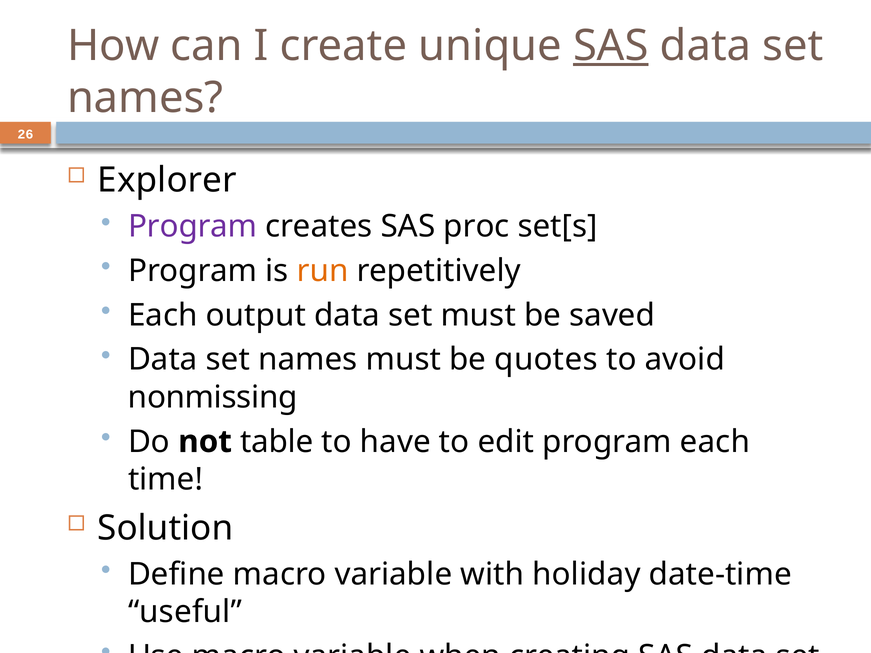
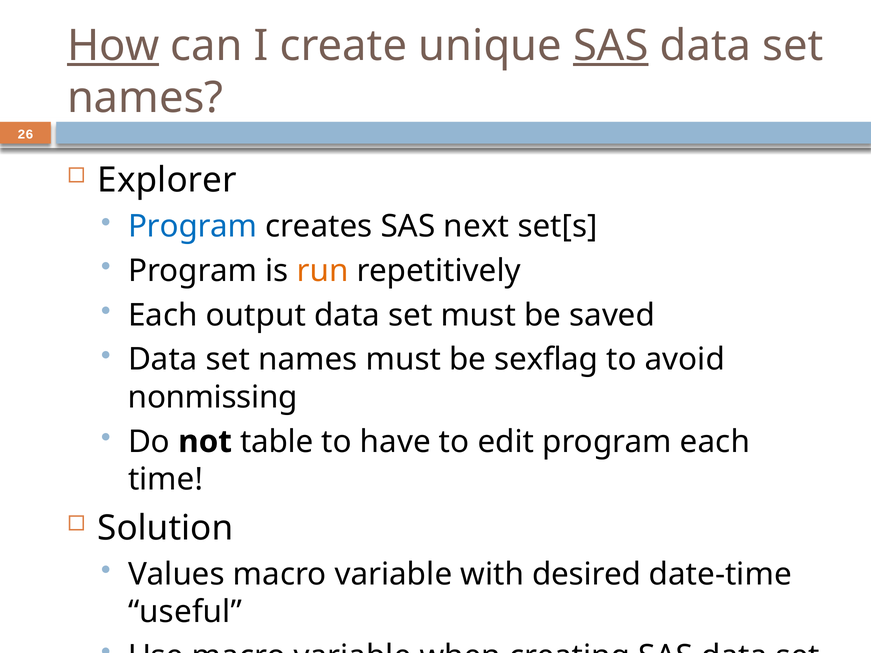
How underline: none -> present (113, 46)
Program colour: purple -> blue (193, 227)
proc: proc -> next (476, 227)
quotes: quotes -> sexflag (546, 360)
Define: Define -> Values (176, 574)
holiday: holiday -> desired (587, 574)
